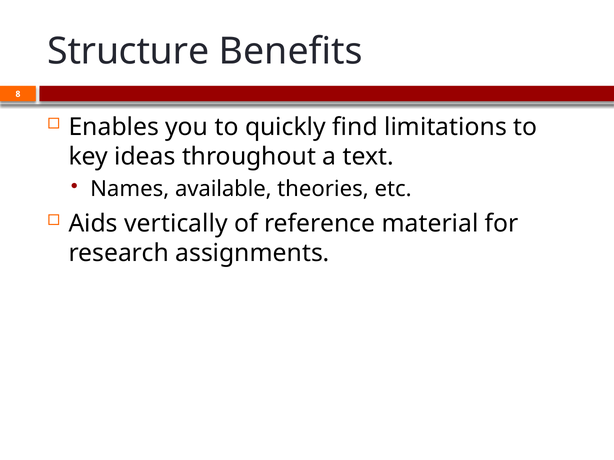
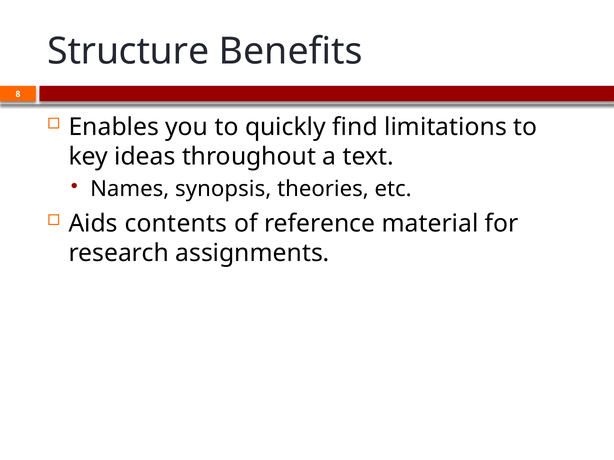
available: available -> synopsis (223, 189)
vertically: vertically -> contents (176, 224)
